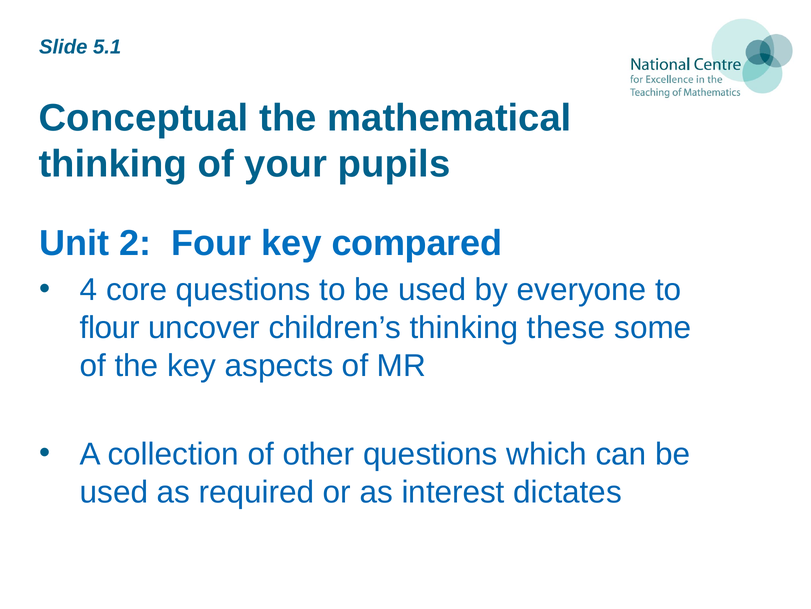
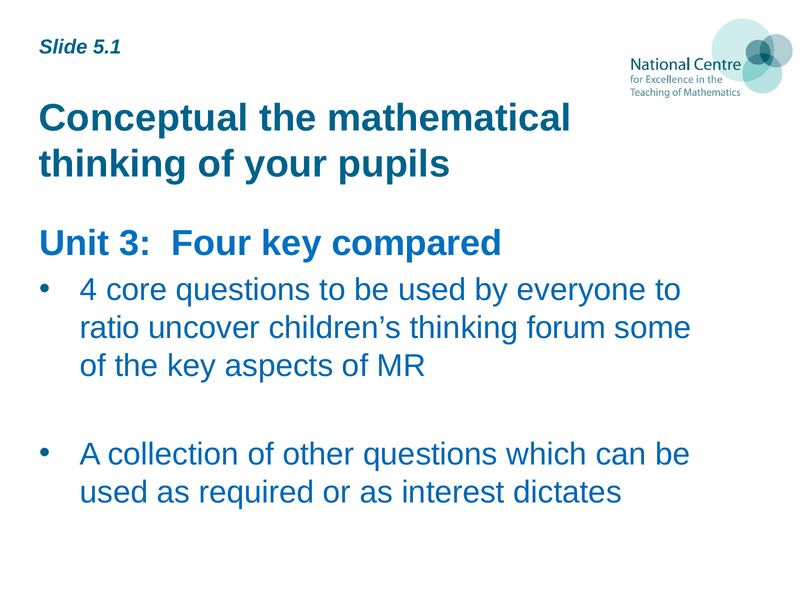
2: 2 -> 3 (135, 243)
flour: flour -> ratio (110, 327)
these: these -> forum (566, 327)
